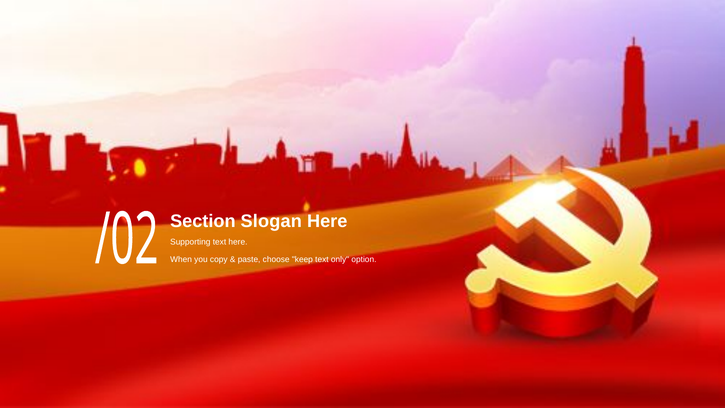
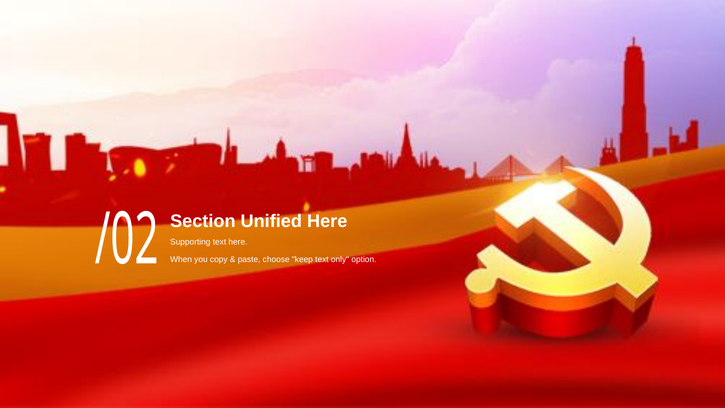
Slogan: Slogan -> Unified (271, 221)
